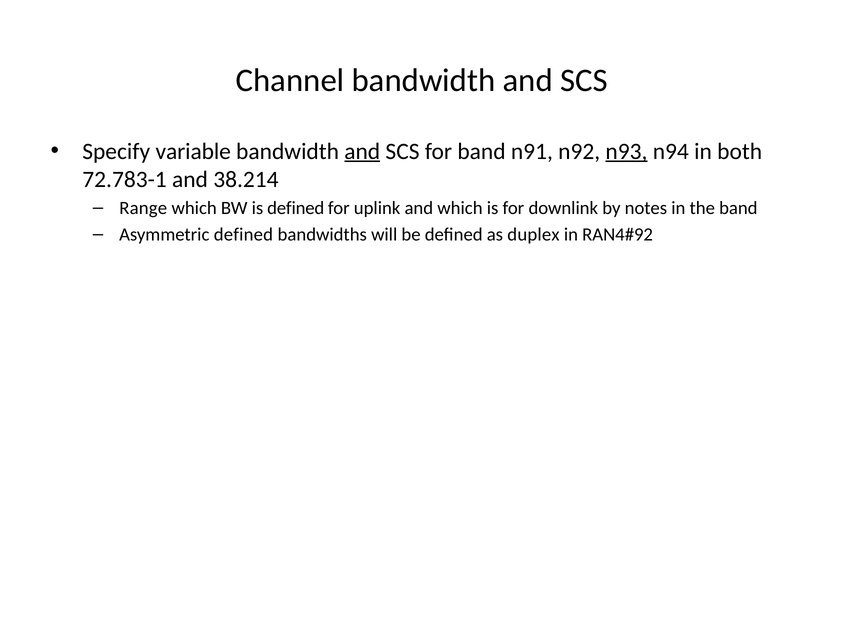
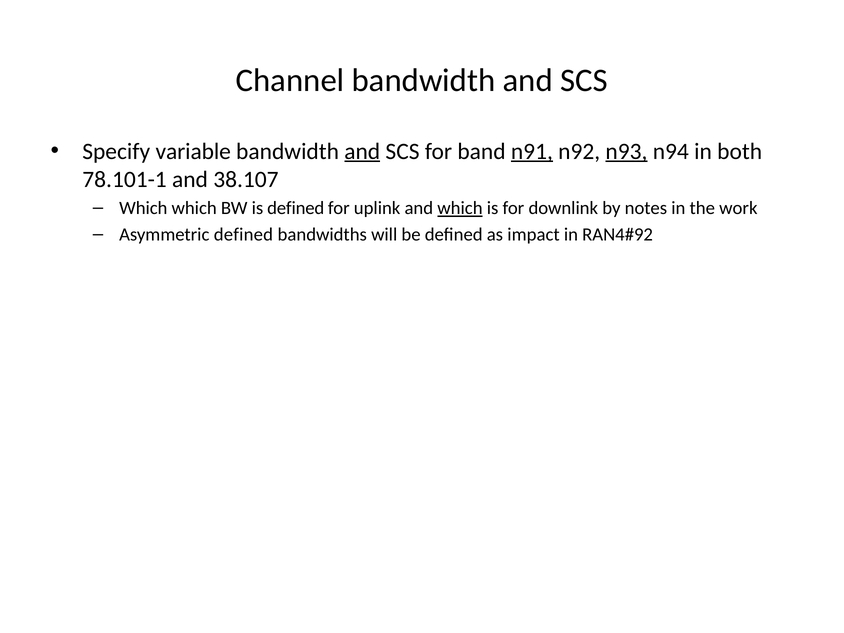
n91 underline: none -> present (532, 151)
72.783-1: 72.783-1 -> 78.101-1 (125, 179)
38.214: 38.214 -> 38.107 (246, 179)
Range: Range -> Which (143, 208)
which underline: none -> present (460, 208)
the band: band -> work (738, 208)
duplex: duplex -> impact (534, 234)
